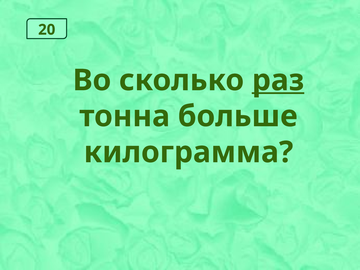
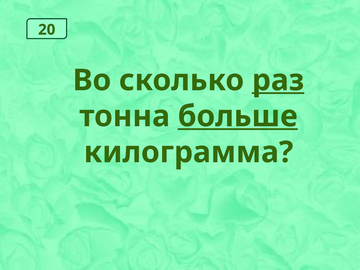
больше underline: none -> present (238, 116)
